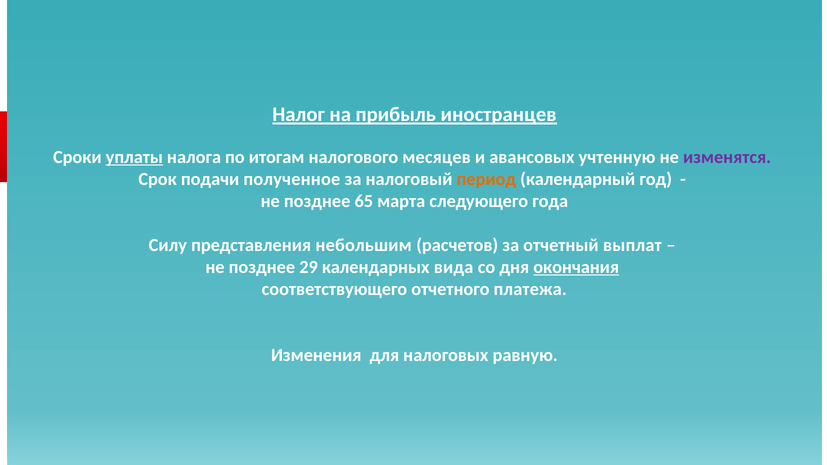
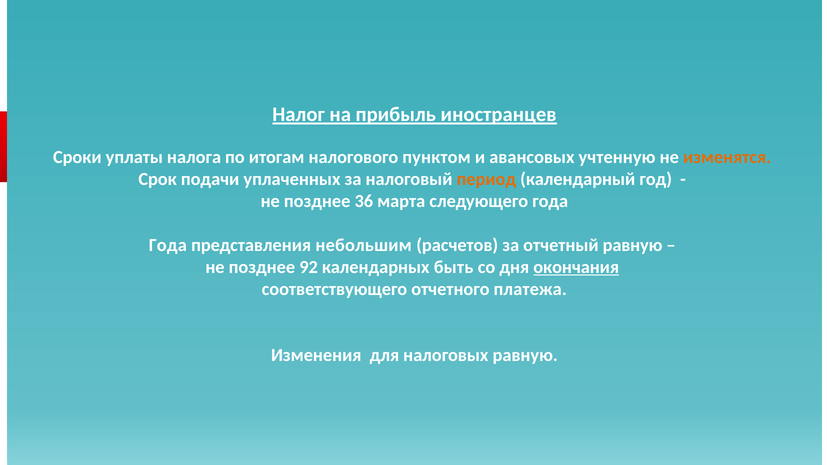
уплаты underline: present -> none (134, 157)
месяцев: месяцев -> пунктом (437, 157)
изменятся colour: purple -> orange (727, 157)
полученное: полученное -> уплаченных (292, 179)
65: 65 -> 36 (364, 201)
Силу: Силу -> Года (168, 245)
отчетный выплат: выплат -> равную (633, 245)
29: 29 -> 92 (309, 267)
вида: вида -> быть (454, 267)
